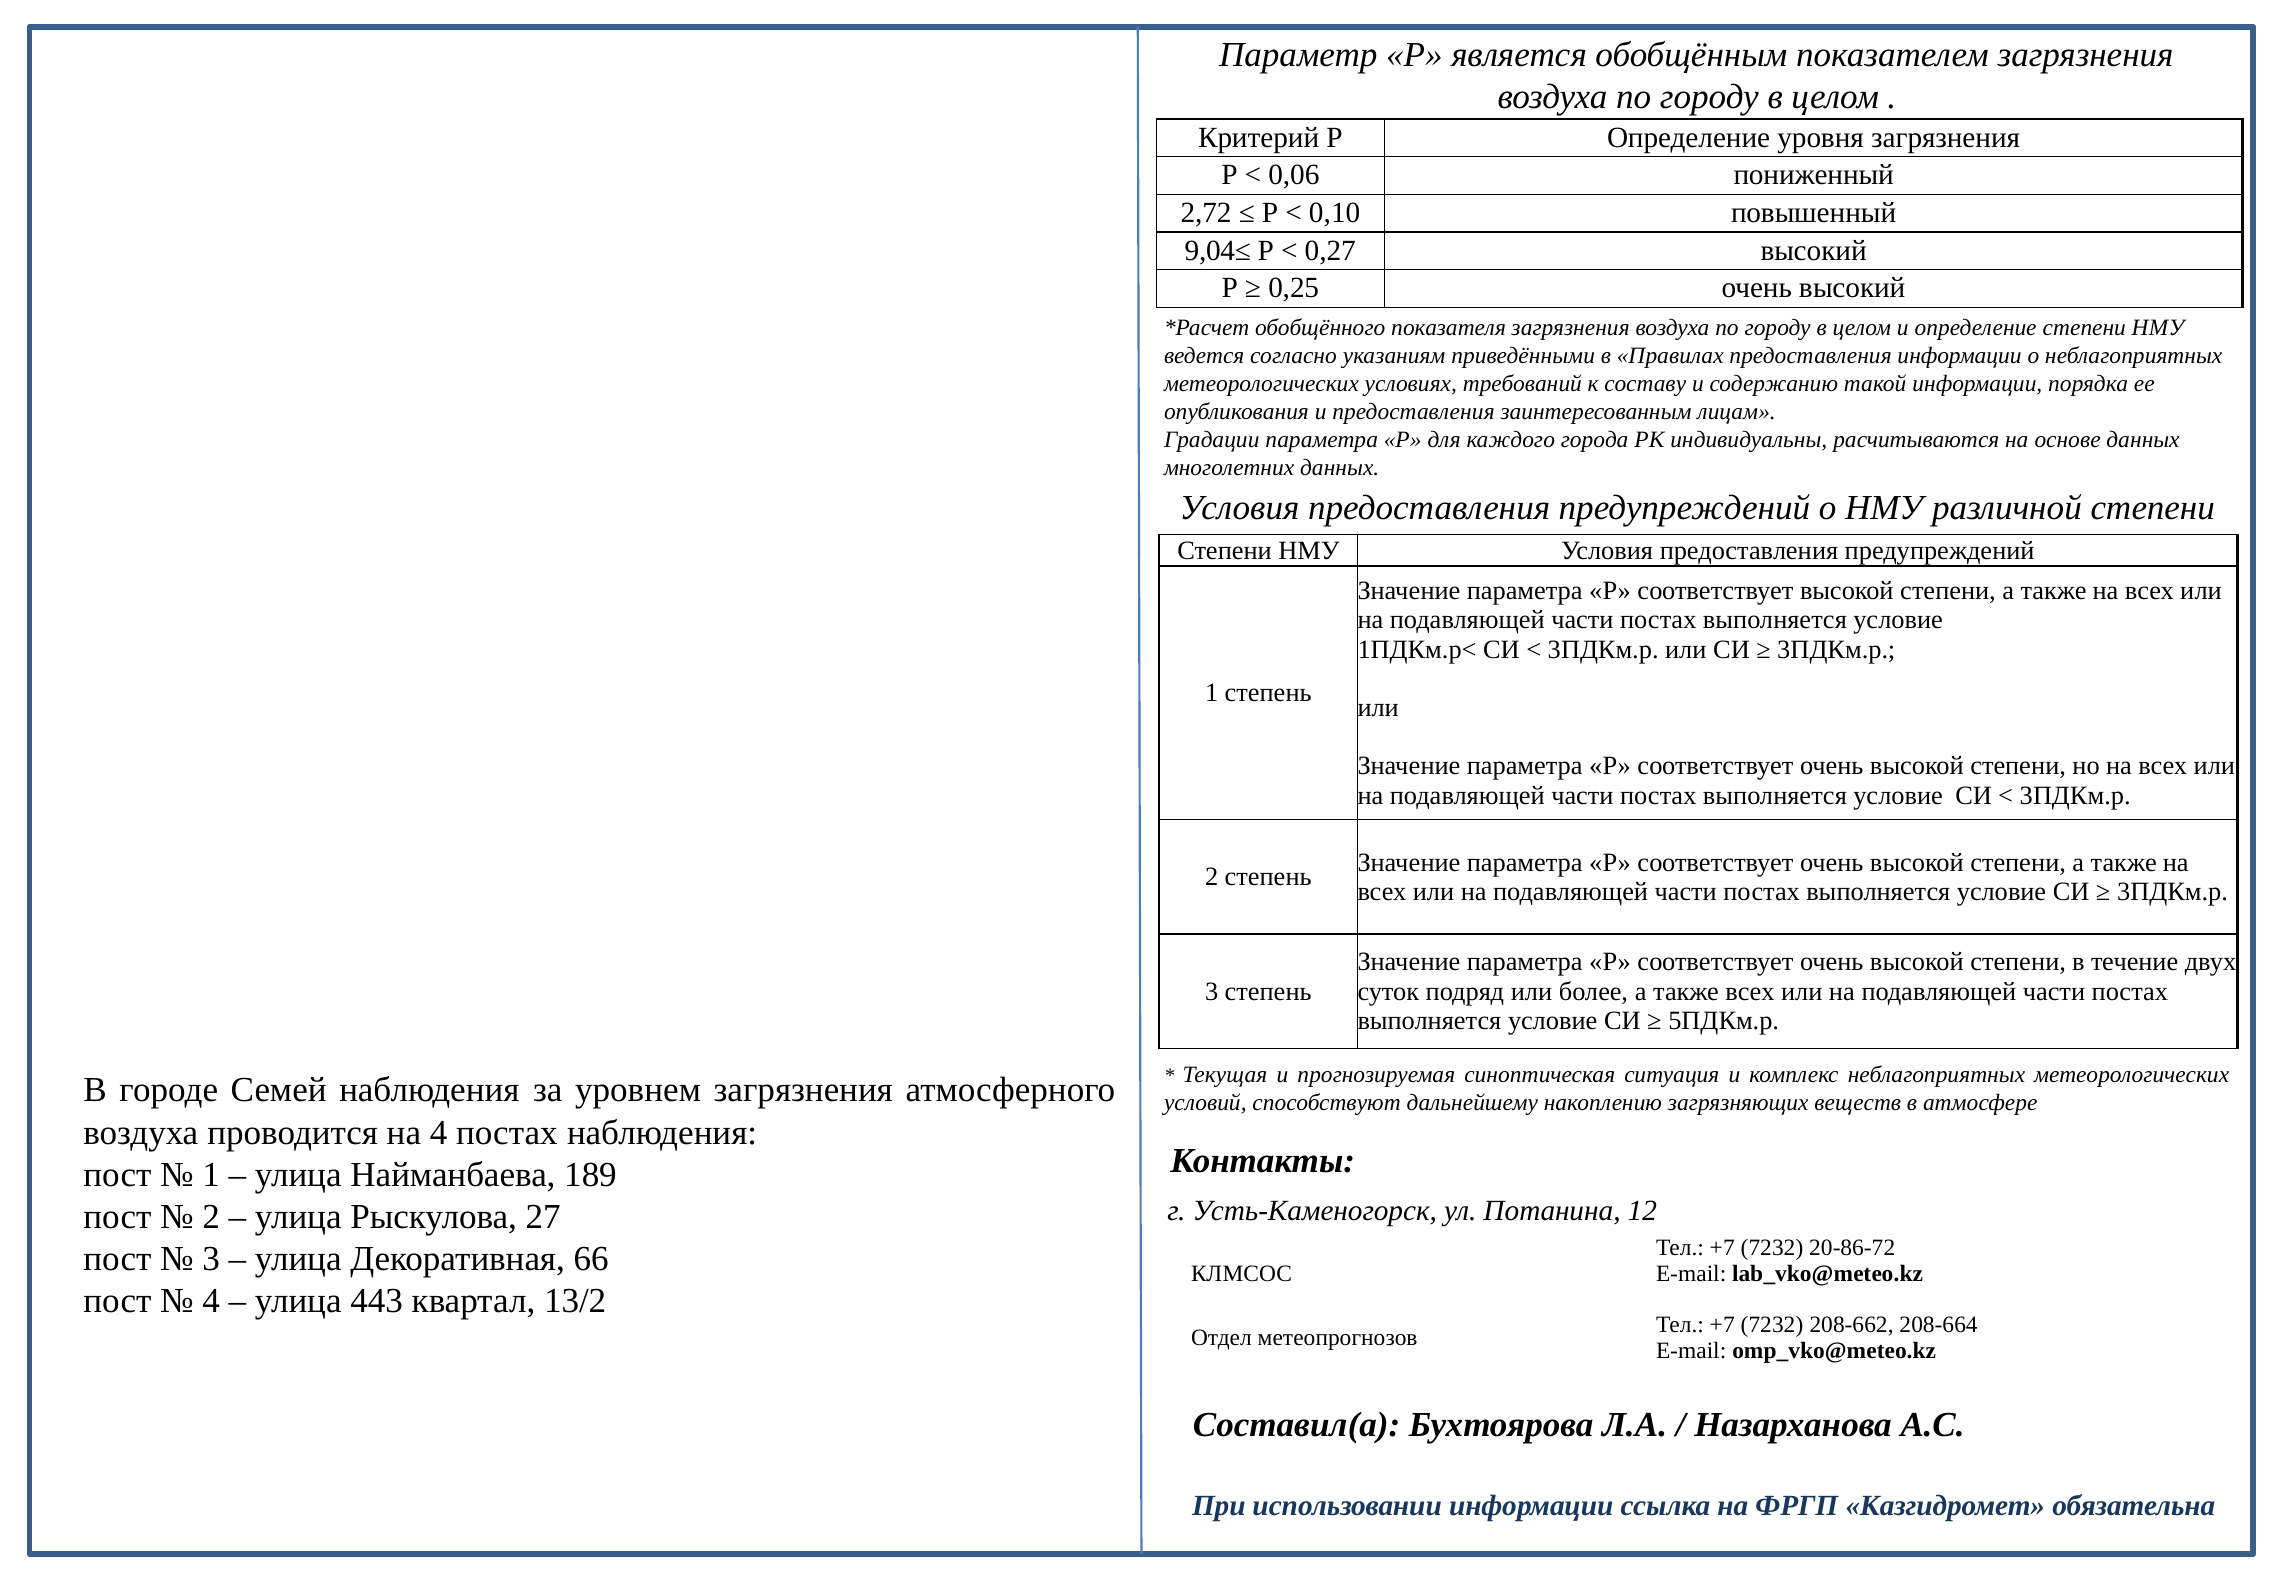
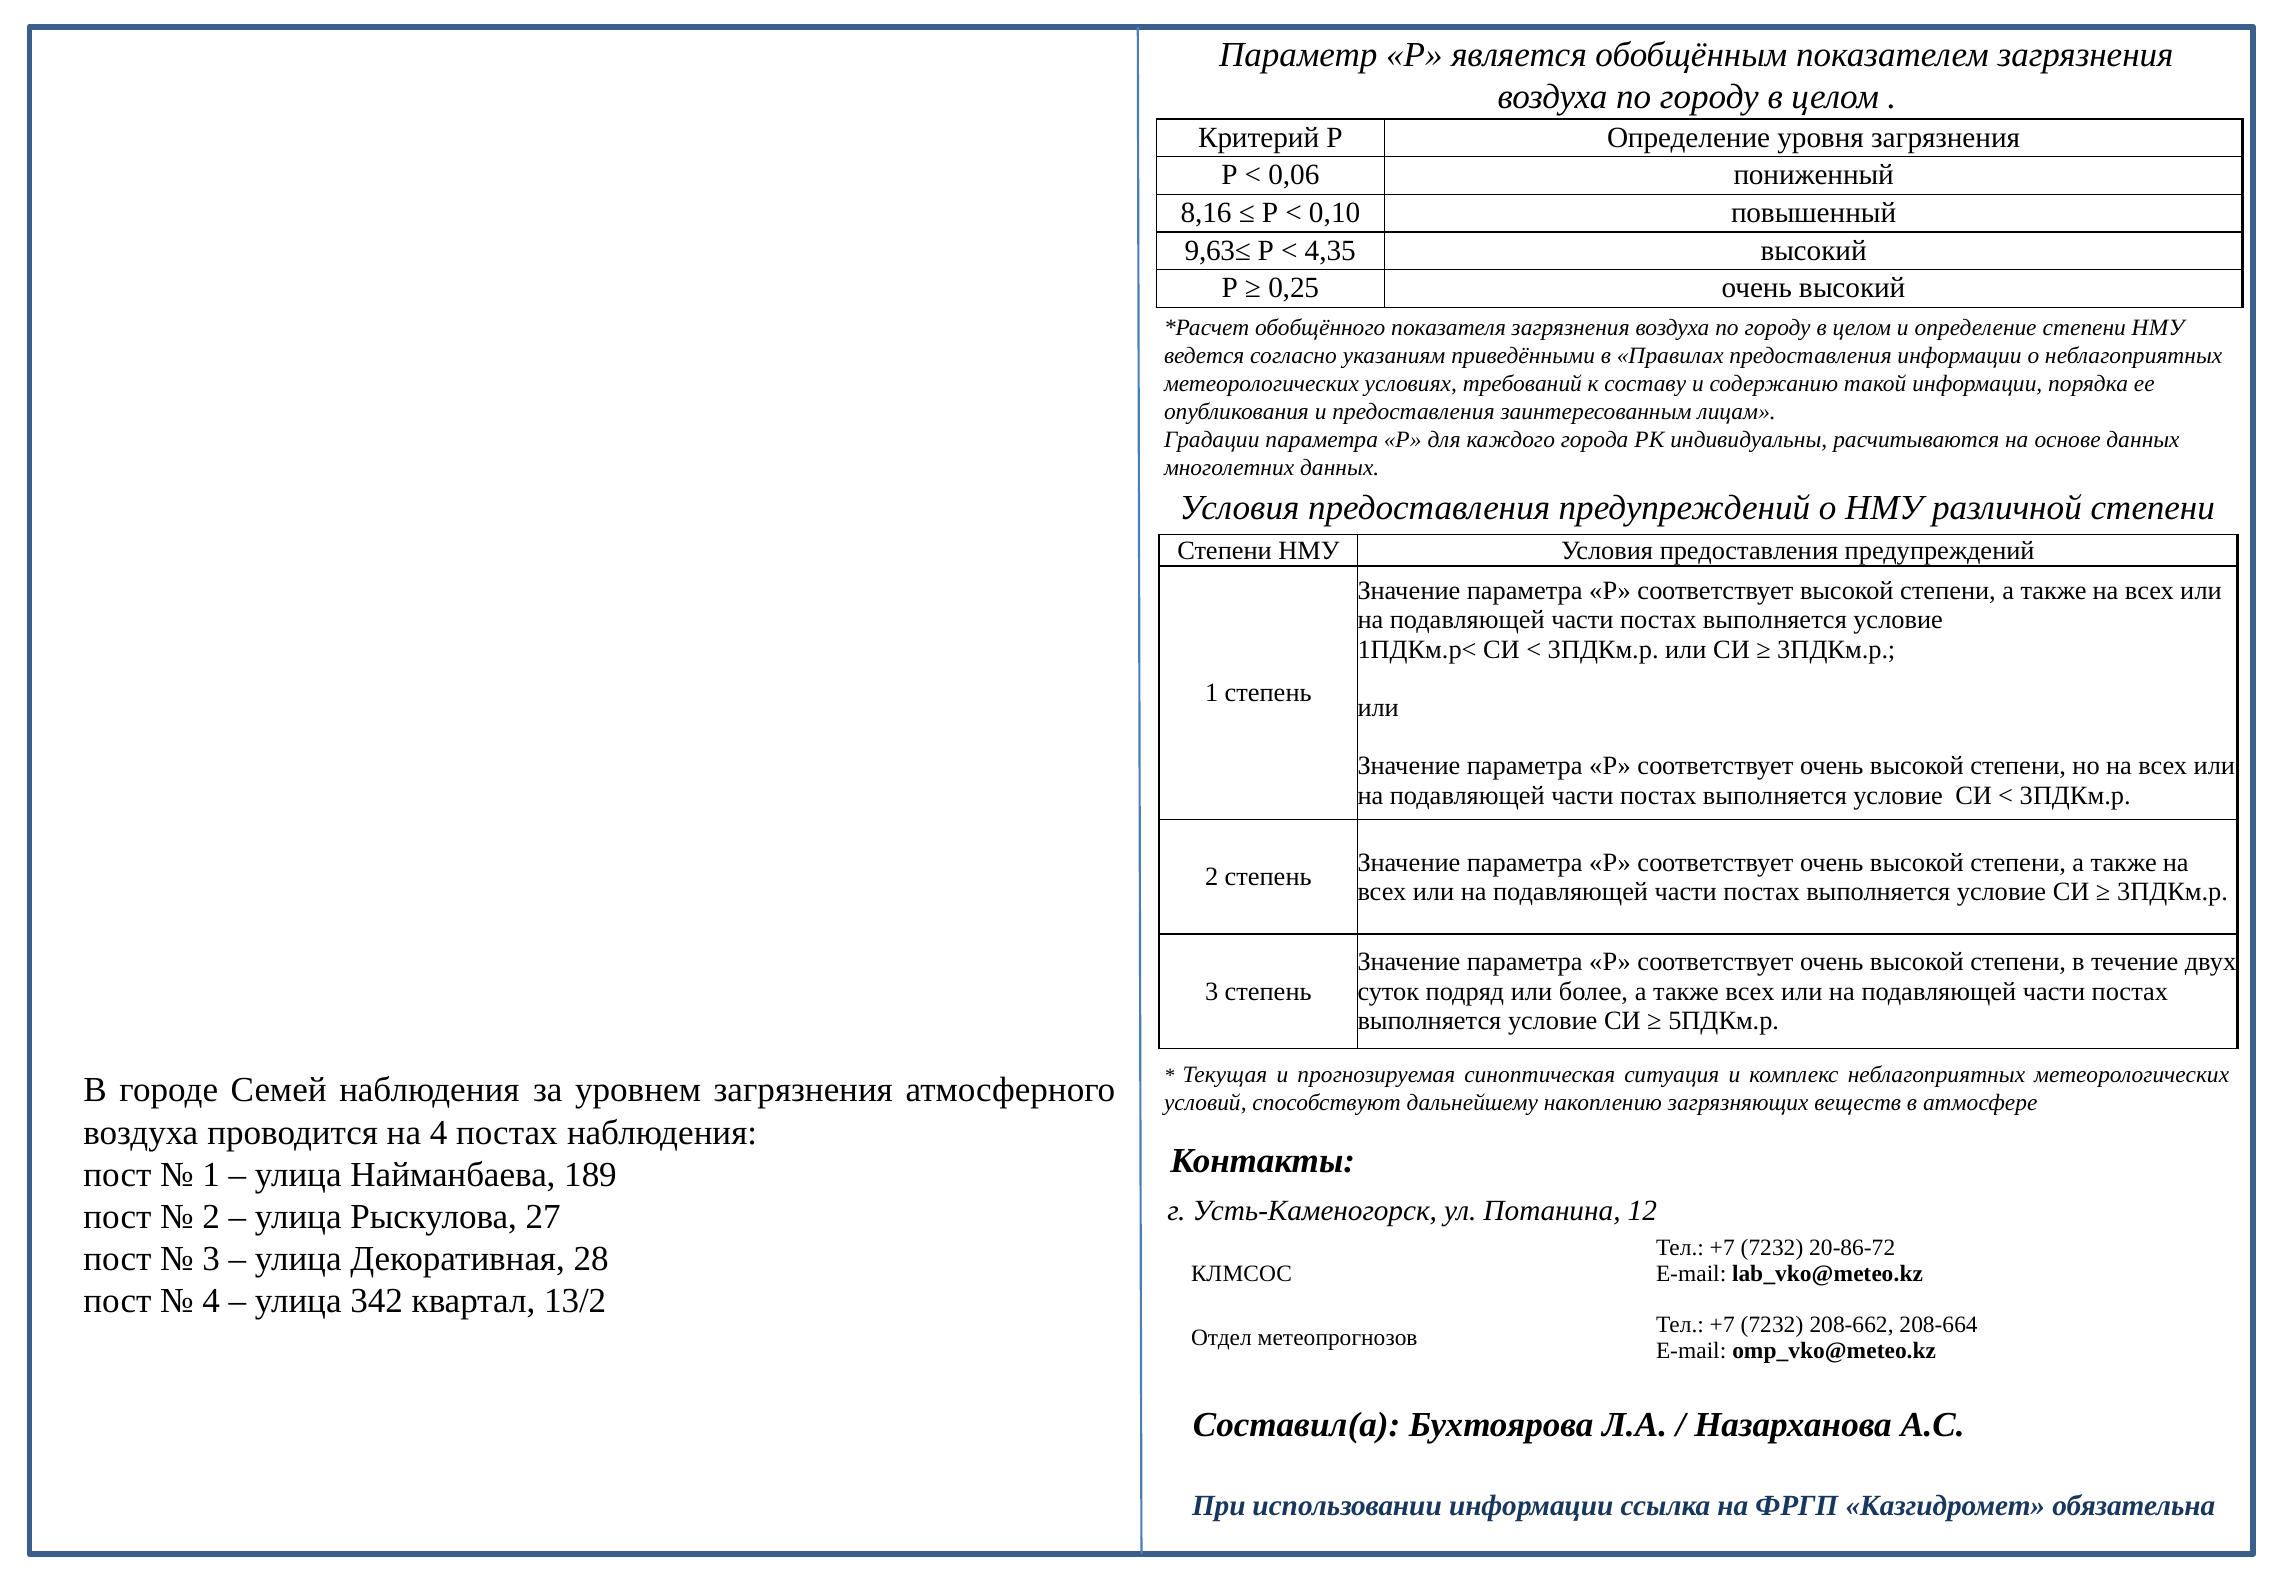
2,72: 2,72 -> 8,16 (1206, 213)
9,04≤: 9,04≤ -> 9,63≤ (1218, 250)
0,27: 0,27 -> 4,35 (1330, 250)
66: 66 -> 28 (591, 1259)
443: 443 -> 342 (377, 1301)
